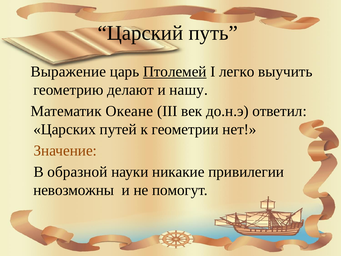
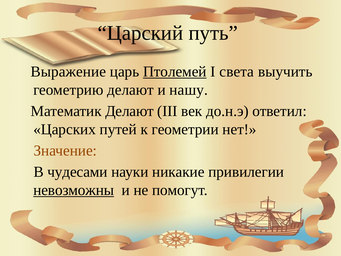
легко: легко -> света (237, 72)
Математик Океане: Океане -> Делают (130, 111)
образной: образной -> чудесами (78, 172)
невозможны underline: none -> present (74, 190)
